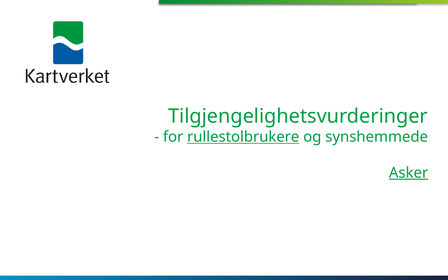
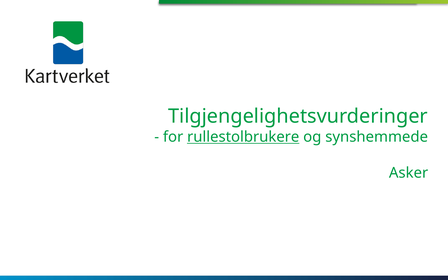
Asker underline: present -> none (409, 173)
